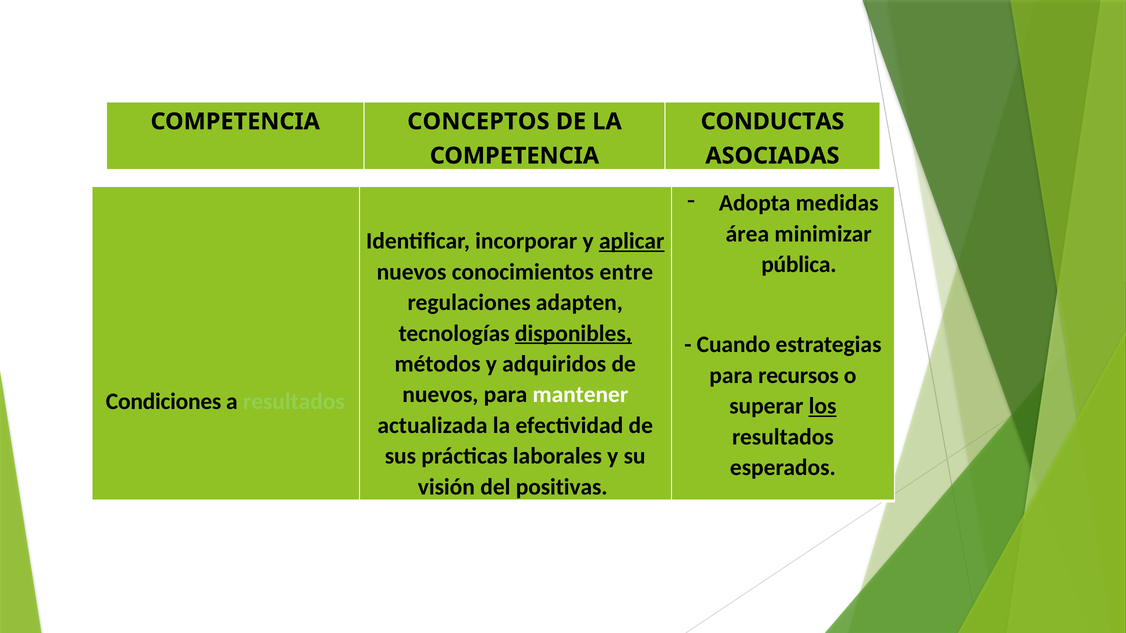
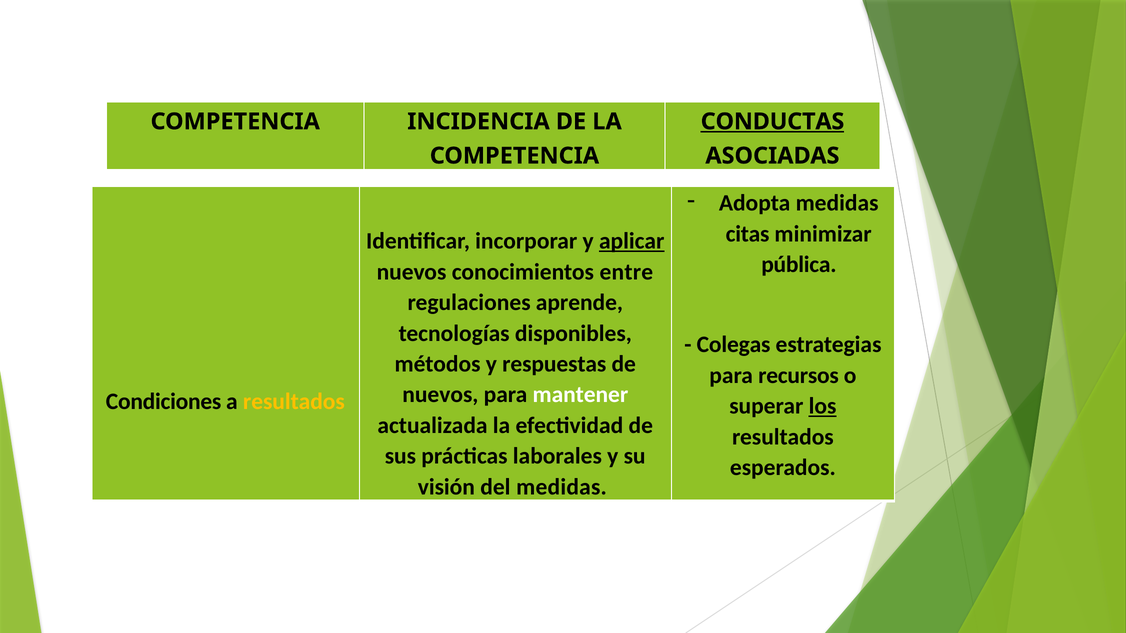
CONCEPTOS: CONCEPTOS -> INCIDENCIA (479, 122)
CONDUCTAS underline: none -> present (773, 122)
área: área -> citas (748, 234)
adapten: adapten -> aprende (579, 303)
disponibles underline: present -> none (573, 334)
Cuando: Cuando -> Colegas (734, 345)
adquiridos: adquiridos -> respuestas (554, 364)
resultados colour: light green -> yellow (294, 402)
del positivas: positivas -> medidas (562, 487)
